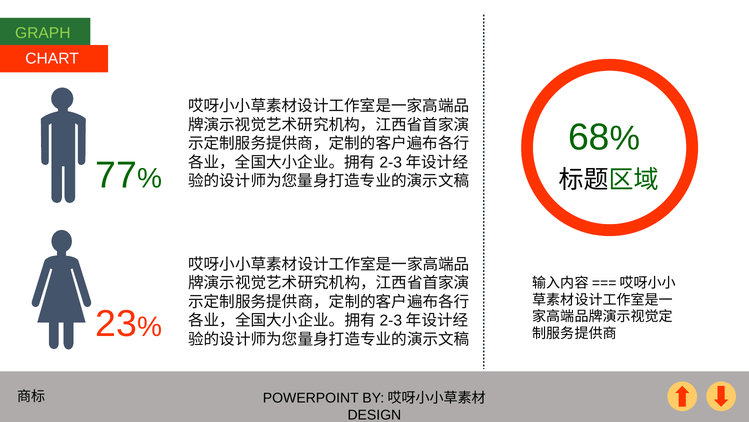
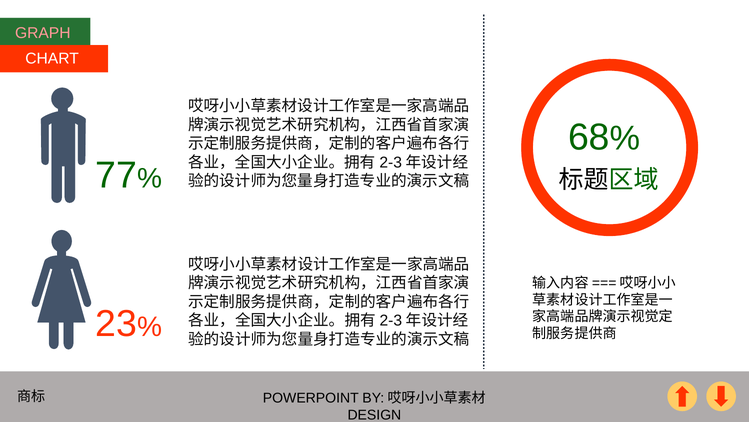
GRAPH colour: light green -> pink (43, 33)
